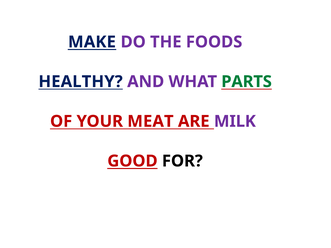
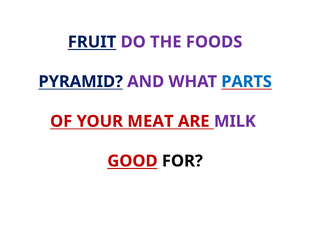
MAKE: MAKE -> FRUIT (92, 42)
HEALTHY: HEALTHY -> PYRAMID (81, 82)
PARTS colour: green -> blue (247, 82)
